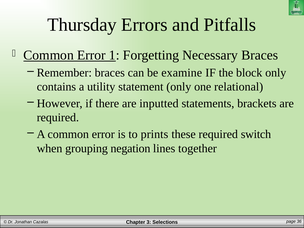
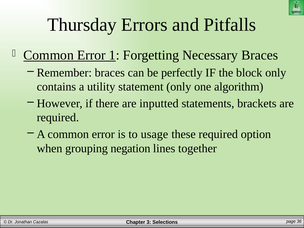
examine: examine -> perfectly (182, 73)
relational: relational -> algorithm (239, 87)
prints: prints -> usage (154, 134)
switch: switch -> option (256, 134)
